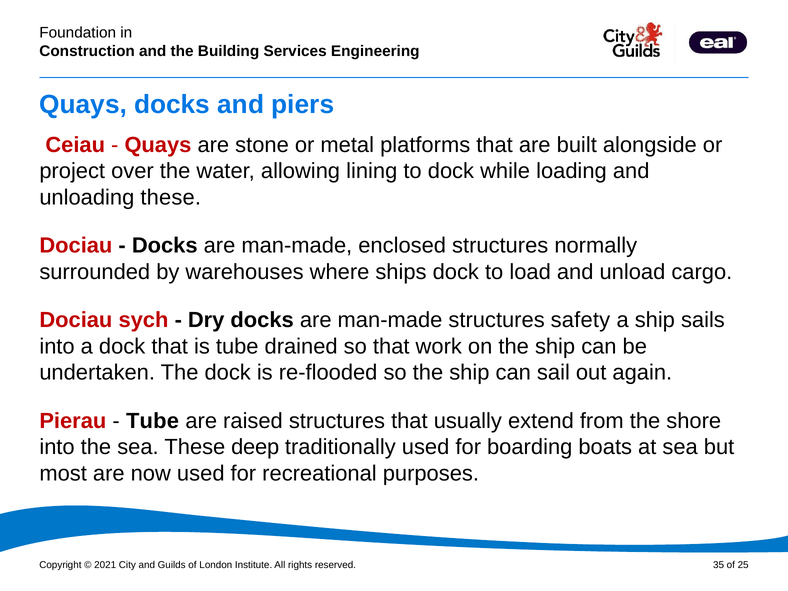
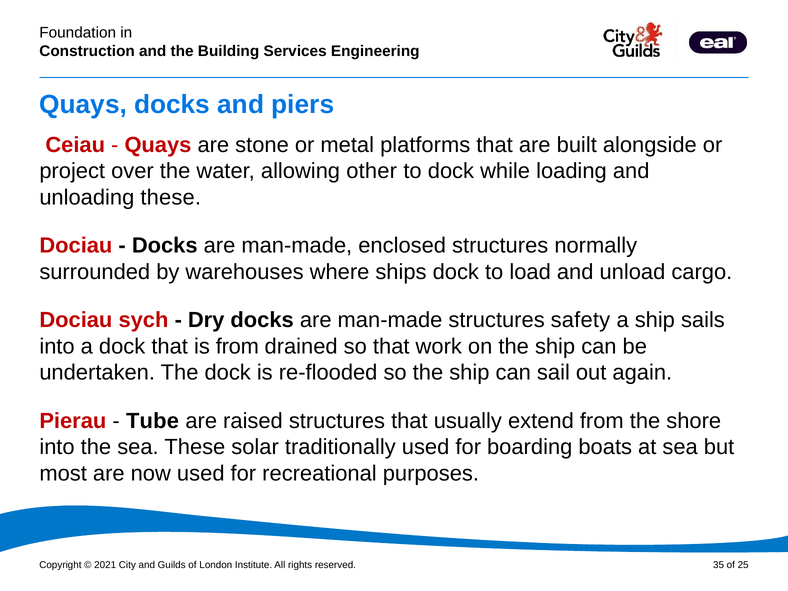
lining: lining -> other (372, 171)
is tube: tube -> from (237, 346)
deep: deep -> solar (255, 447)
